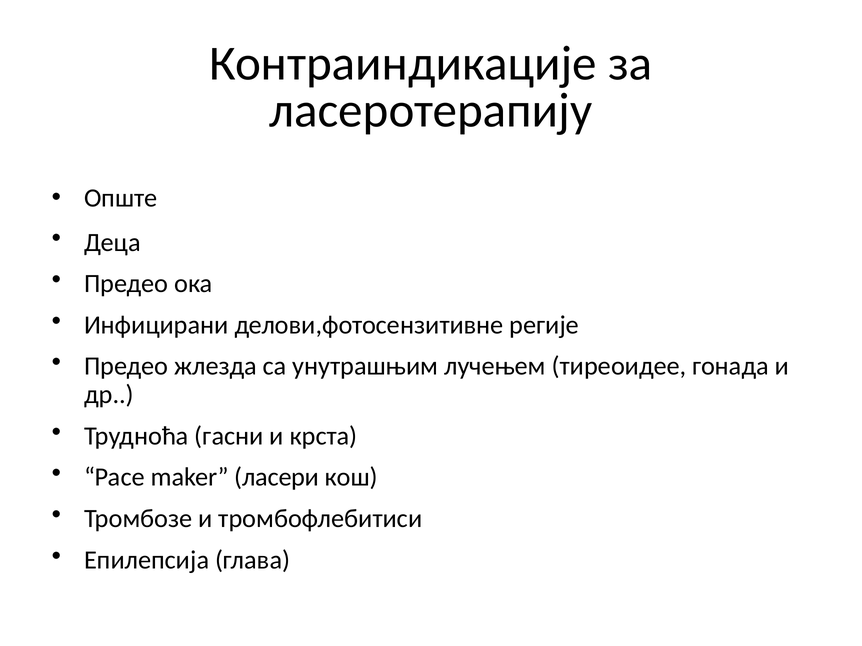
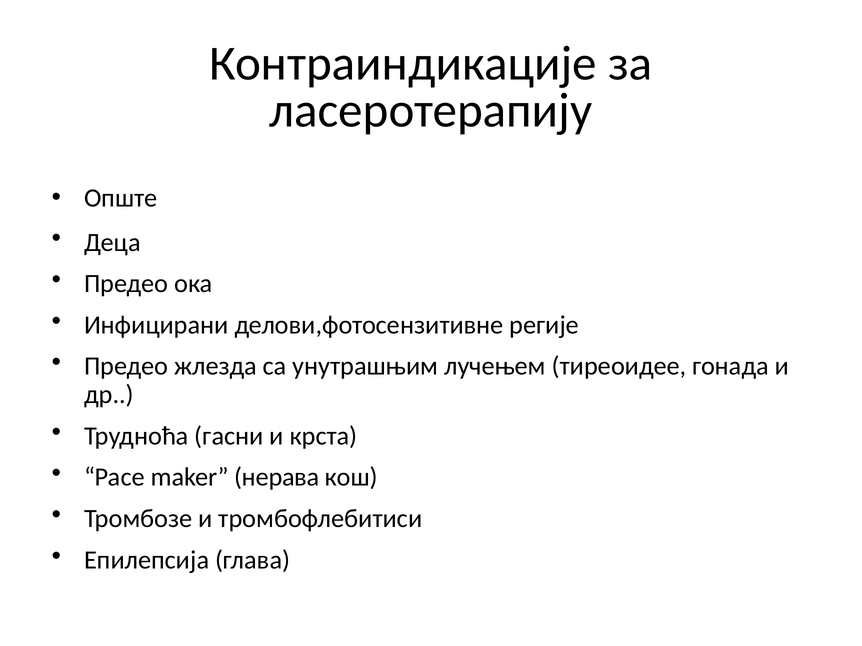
ласери: ласери -> нерава (277, 478)
